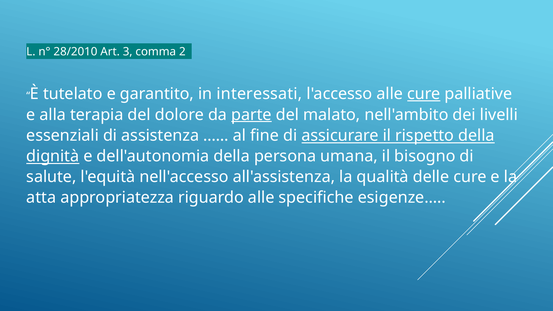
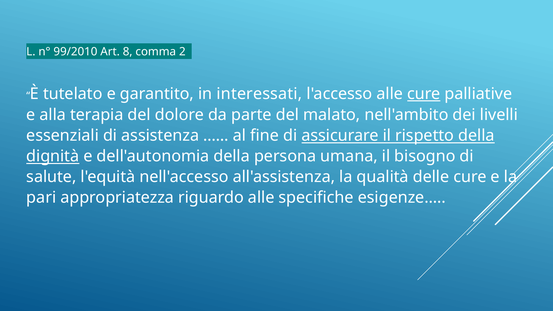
28/2010: 28/2010 -> 99/2010 (75, 52)
3: 3 -> 8 (128, 52)
parte underline: present -> none (251, 115)
atta: atta -> pari (41, 198)
